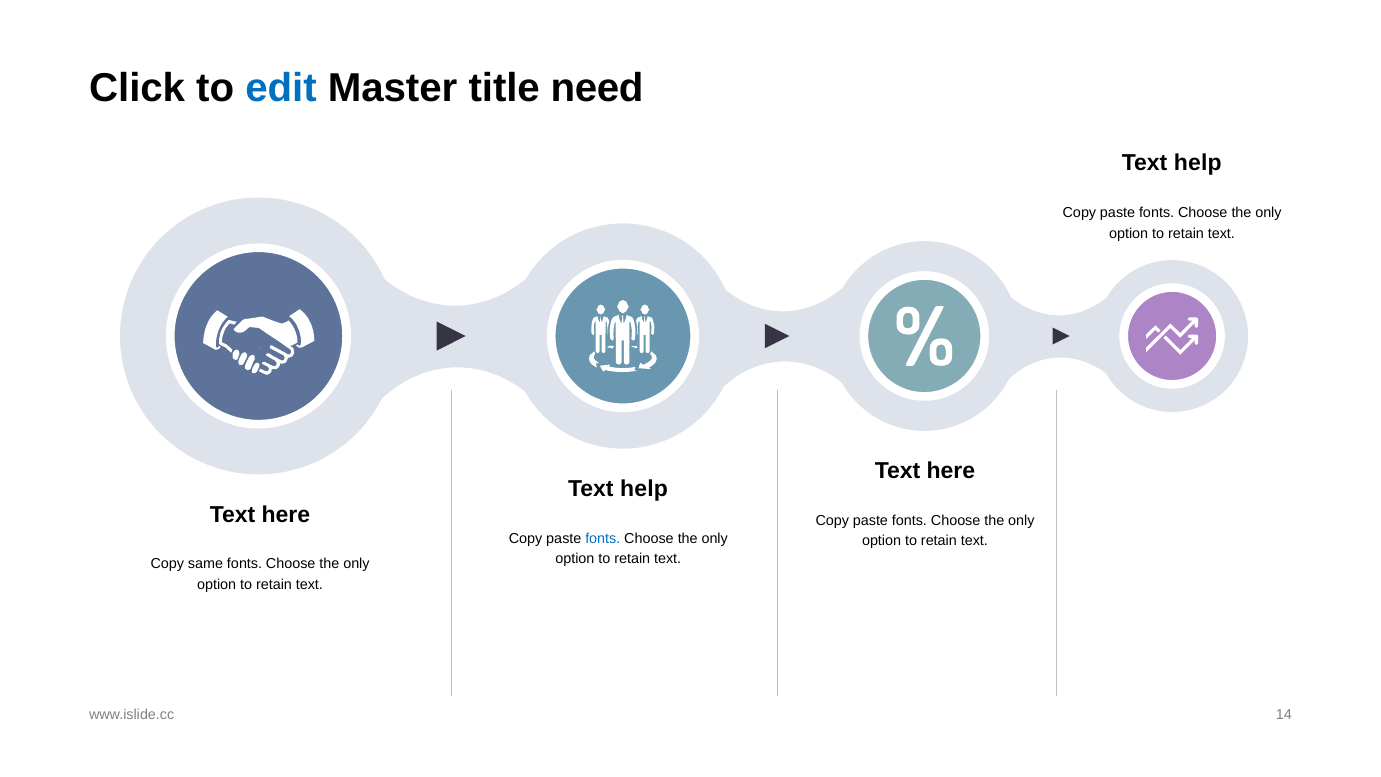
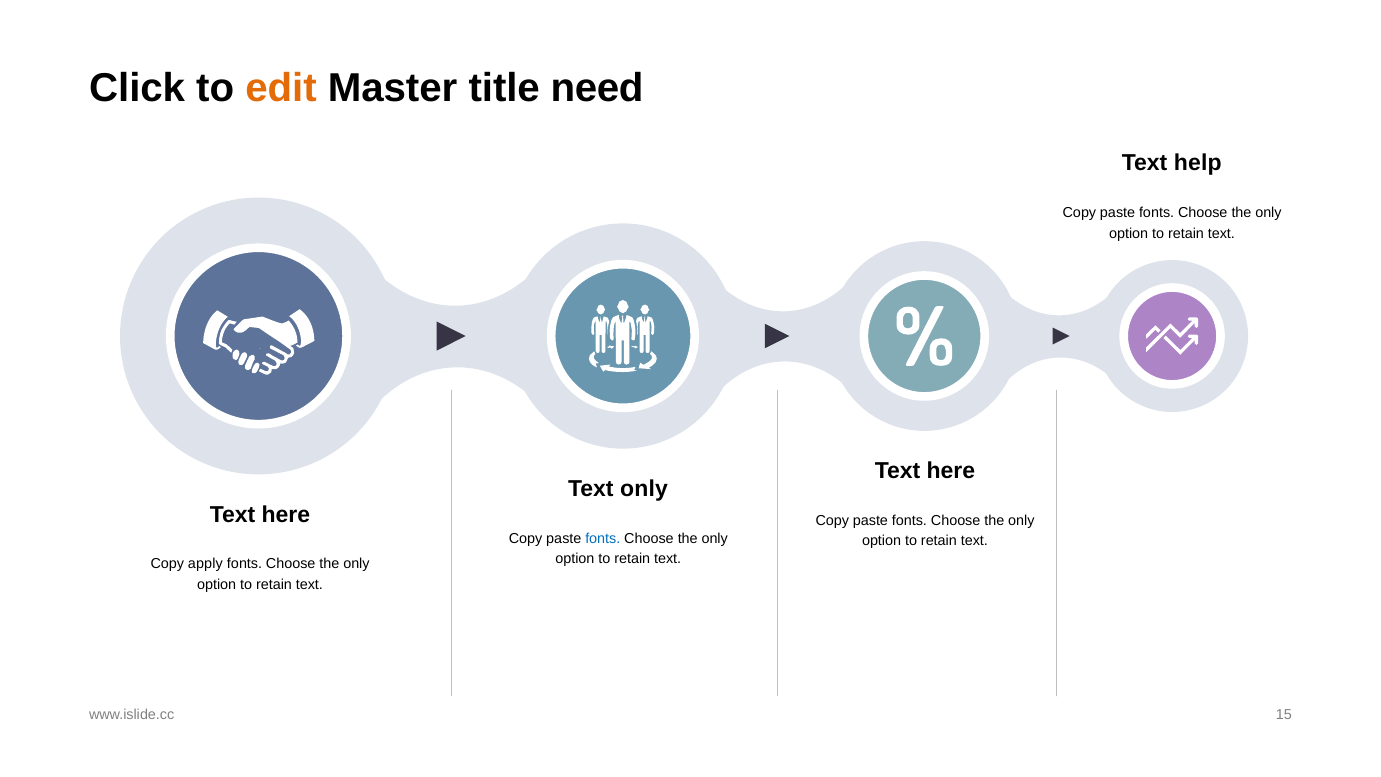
edit colour: blue -> orange (281, 88)
help: help -> only (644, 489)
same: same -> apply (205, 564)
14: 14 -> 15 (1284, 715)
